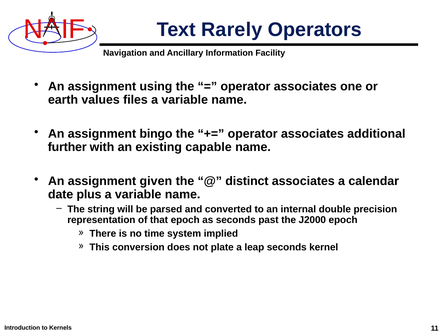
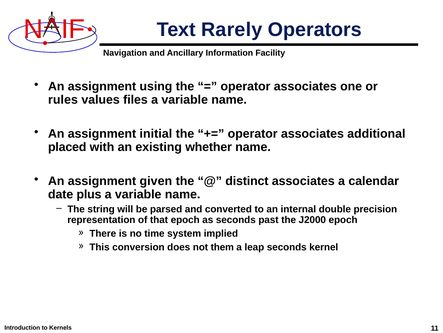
earth: earth -> rules (63, 100)
bingo: bingo -> initial (156, 134)
further: further -> placed (67, 147)
capable: capable -> whether (209, 147)
plate: plate -> them (222, 247)
